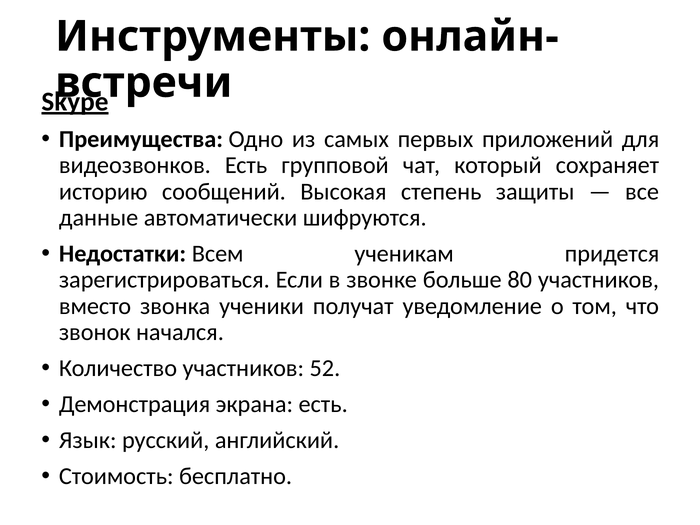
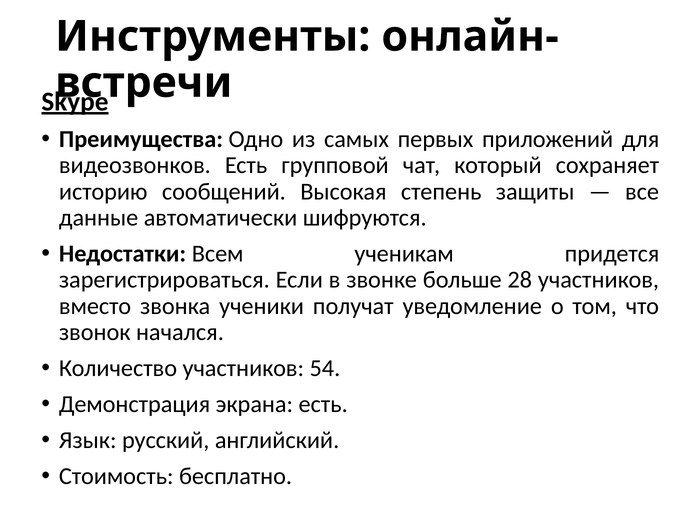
80: 80 -> 28 (520, 280)
52: 52 -> 54 (325, 368)
